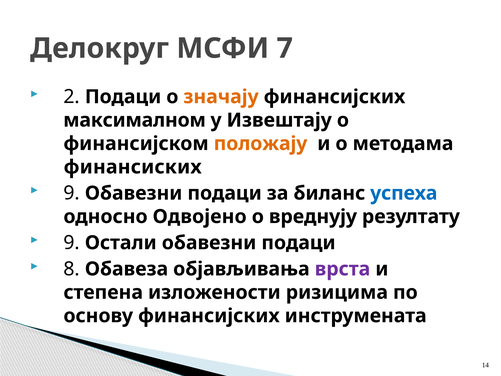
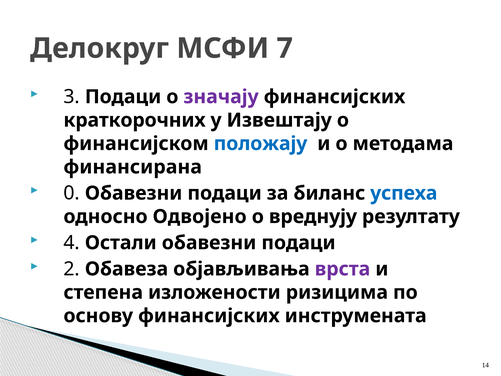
2: 2 -> 3 (72, 97)
значају colour: orange -> purple (221, 97)
максималном: максималном -> краткорочних (135, 120)
положају colour: orange -> blue (260, 143)
финансиских: финансиских -> финансирана (133, 167)
9: 9 -> 0 (72, 193)
9: 9 -> 4 (72, 243)
8: 8 -> 2 (72, 269)
